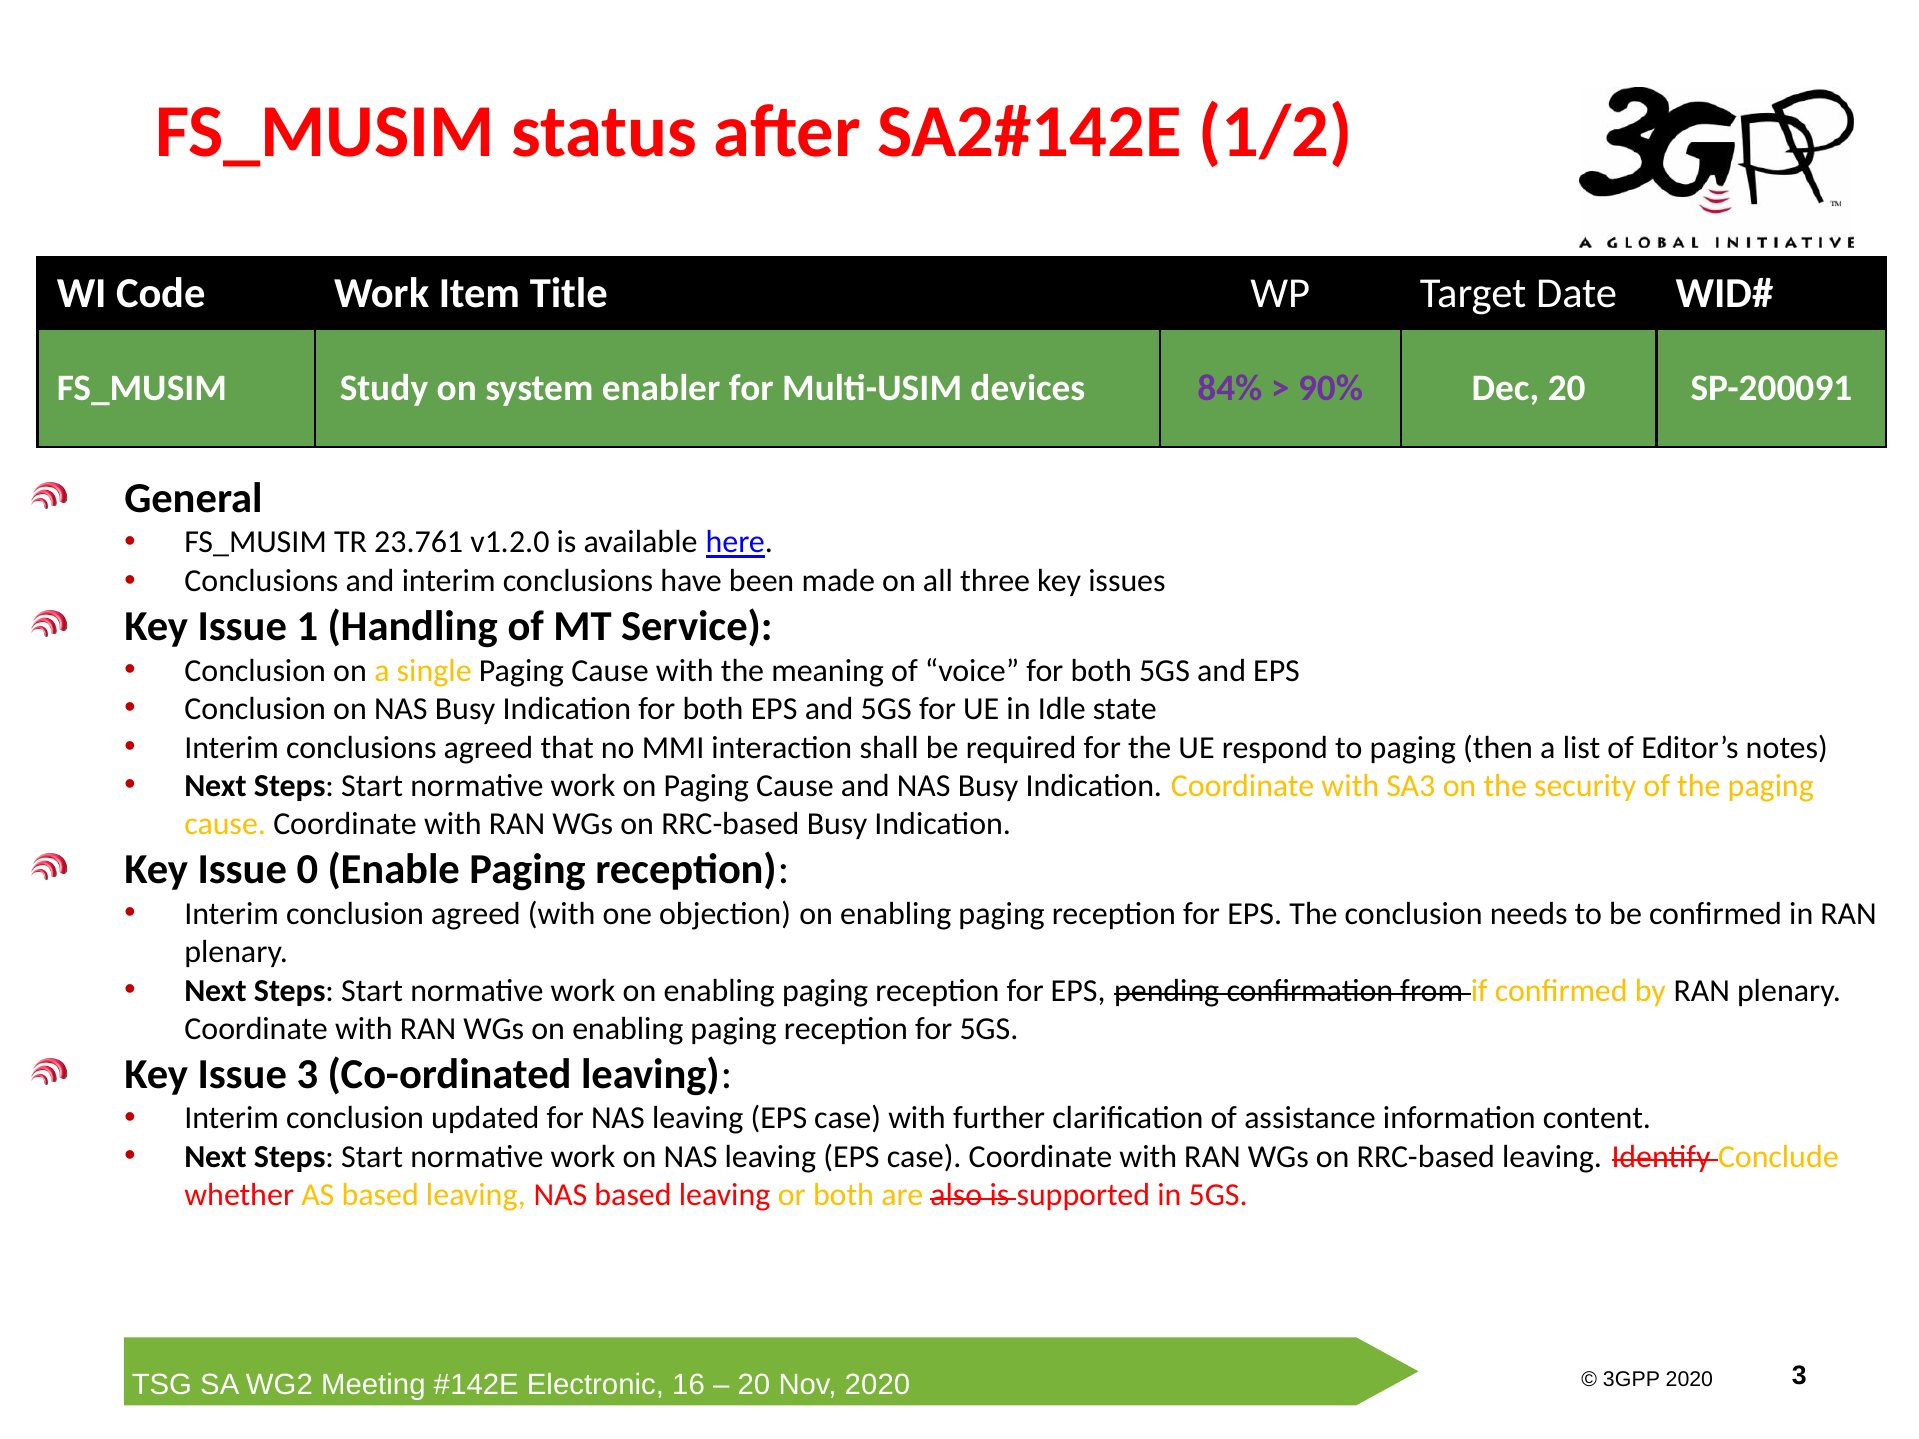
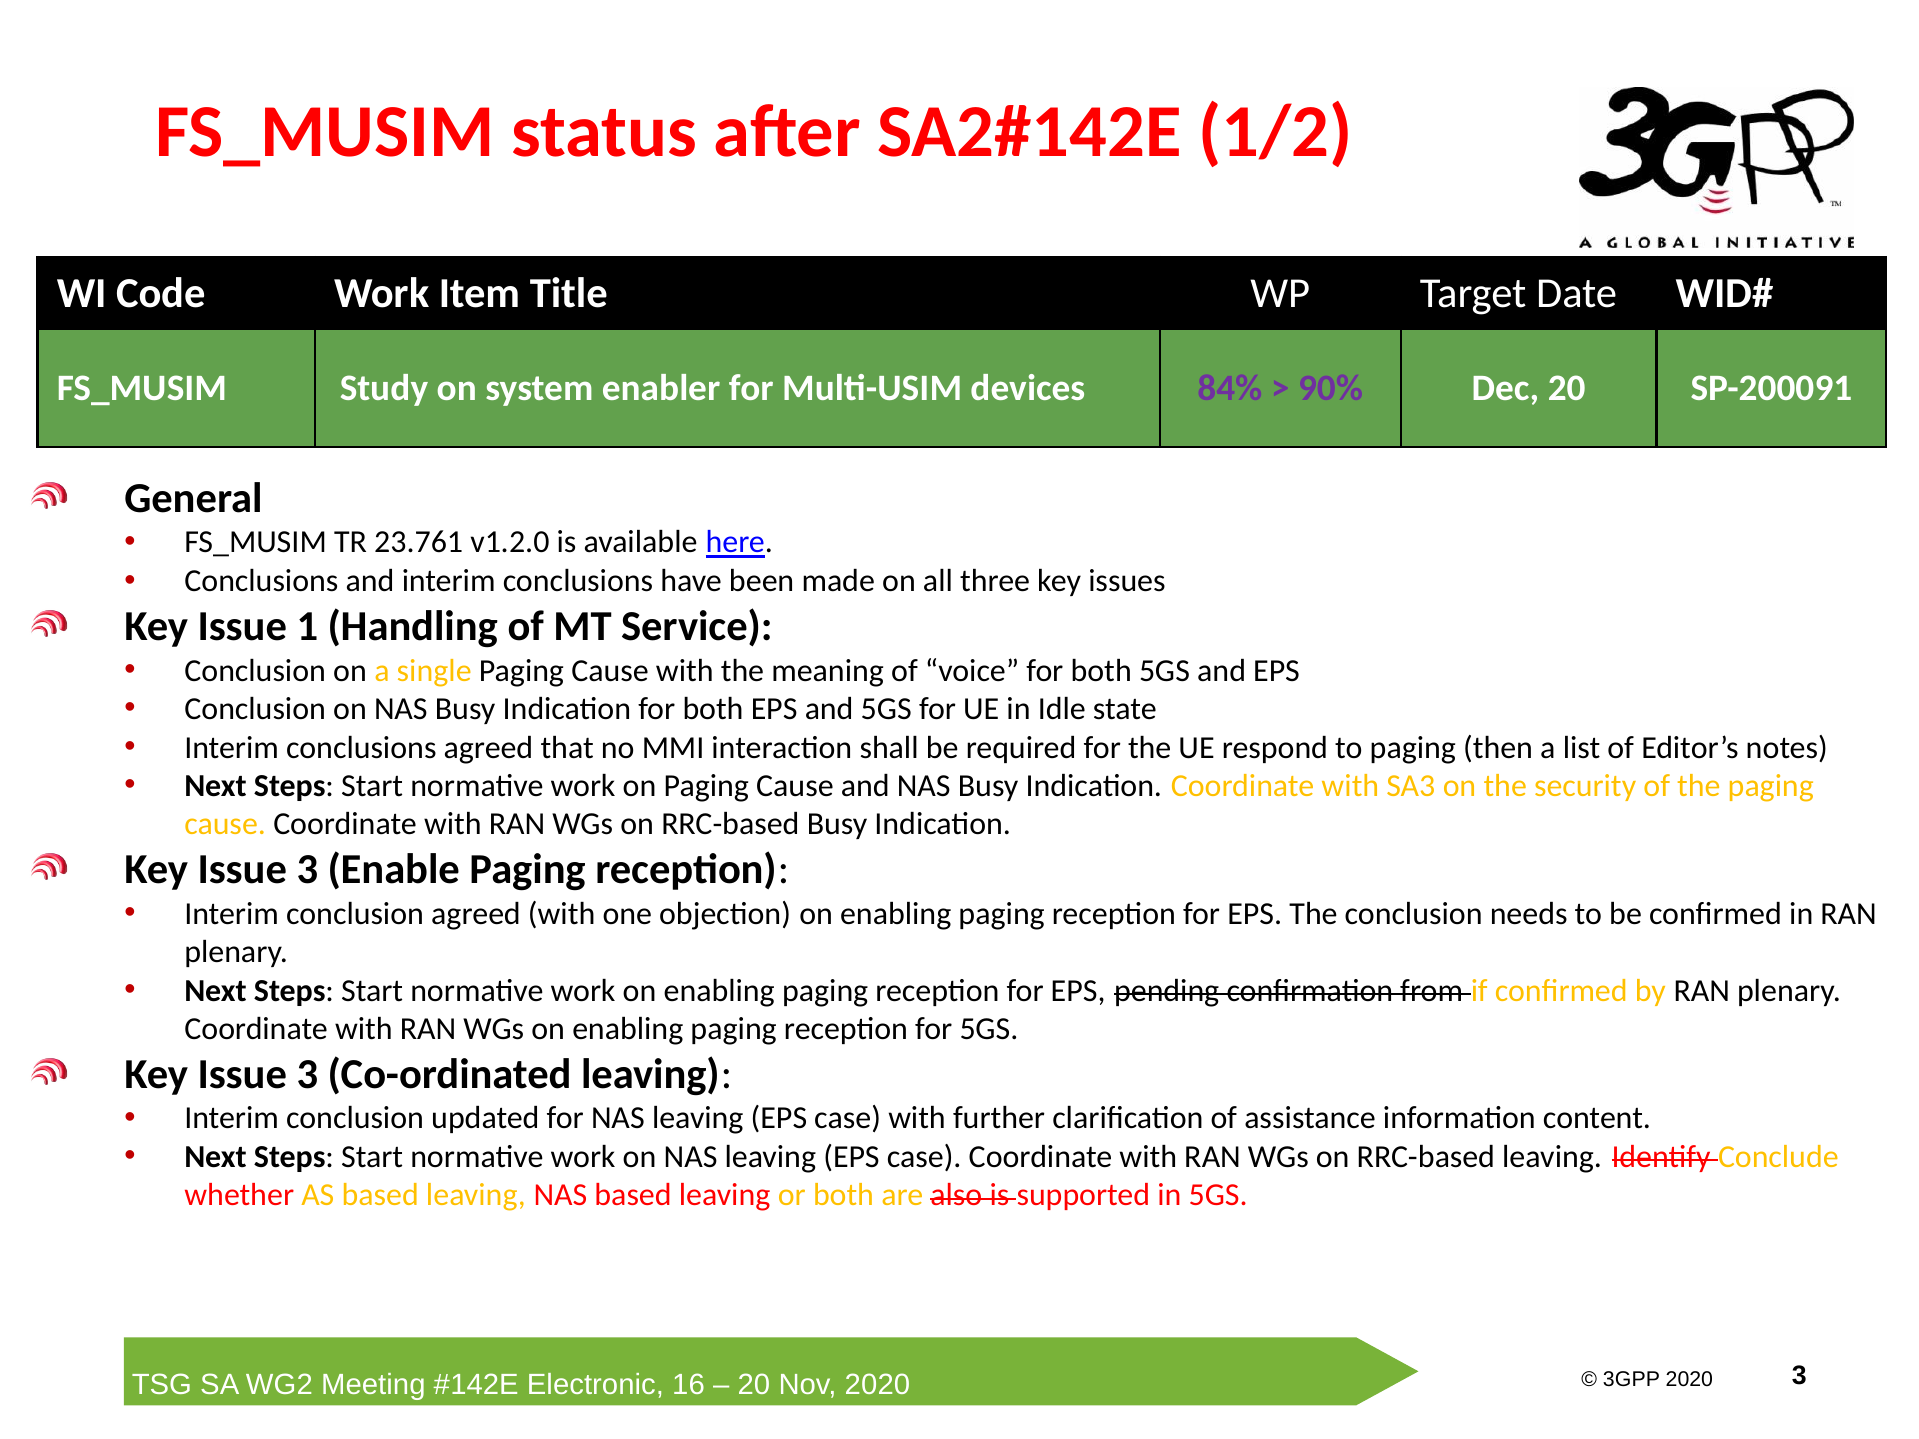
0: 0 -> 3 (307, 870)
